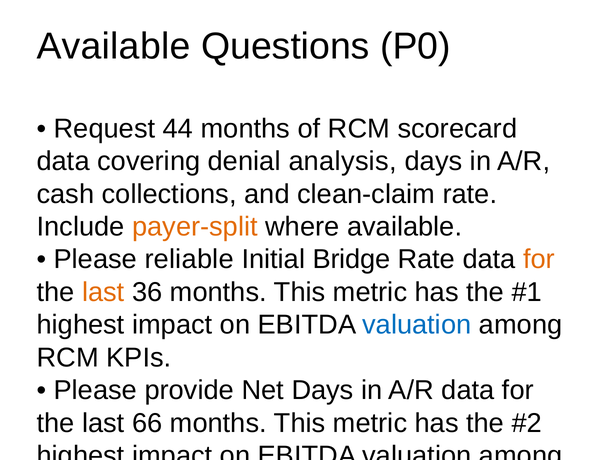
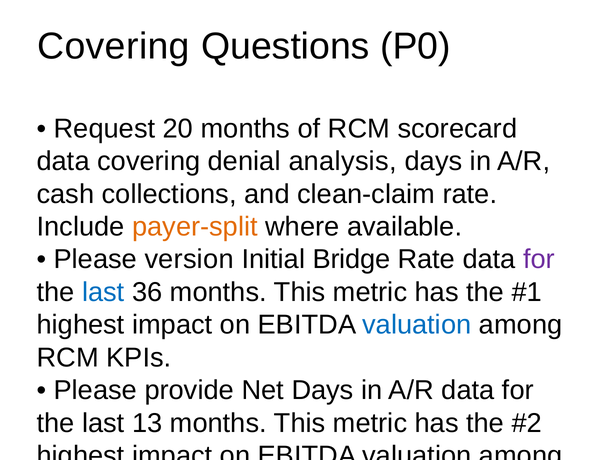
Available: Available -> Covering (114, 47)
44: 44 -> 20 (178, 129)
reliable: reliable -> version (189, 259)
for colour: orange -> purple (539, 259)
last colour: orange -> blue (103, 292)
66: 66 -> 13 (147, 423)
